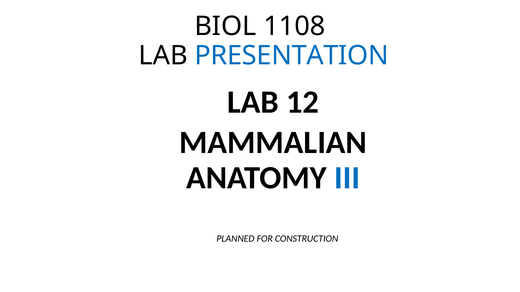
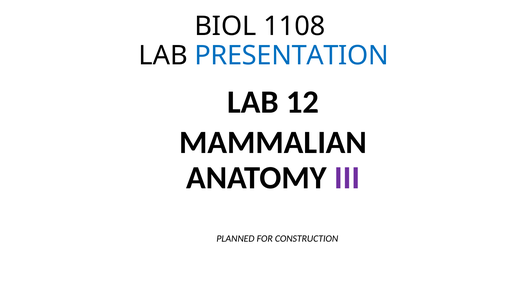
III colour: blue -> purple (347, 178)
